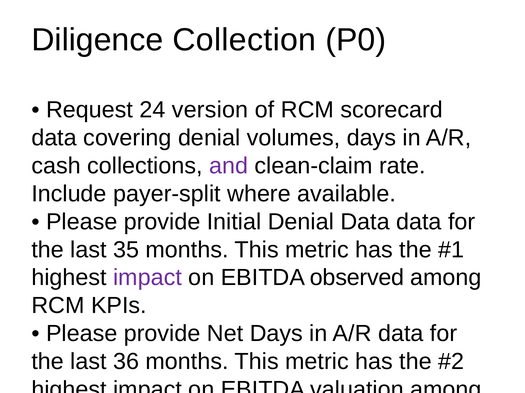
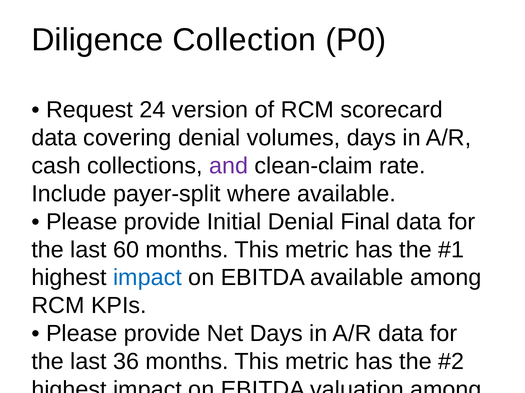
Denial Data: Data -> Final (365, 222)
35: 35 -> 60 (126, 250)
impact colour: purple -> blue (147, 278)
EBITDA observed: observed -> available (357, 278)
